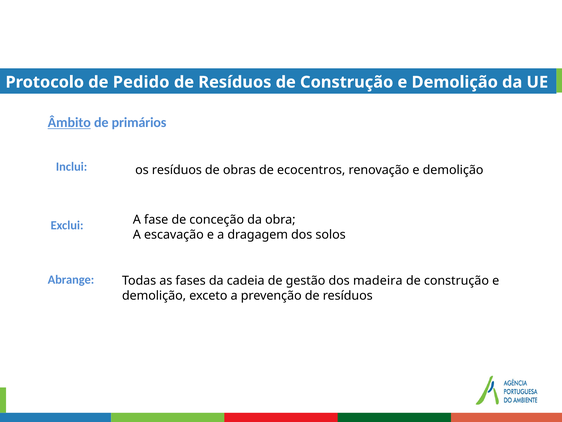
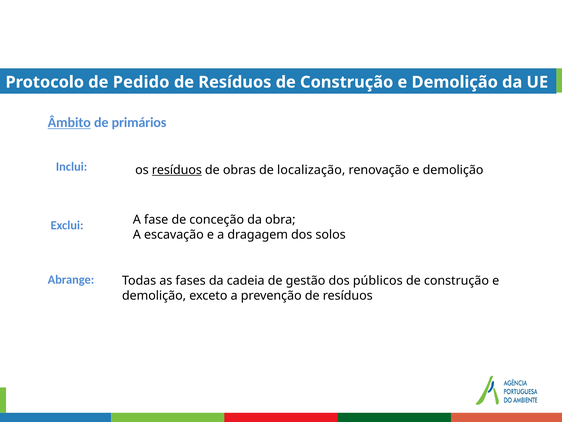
resíduos underline: none -> present (177, 170)
ecocentros: ecocentros -> localização (311, 170)
madeira: madeira -> públicos (378, 280)
